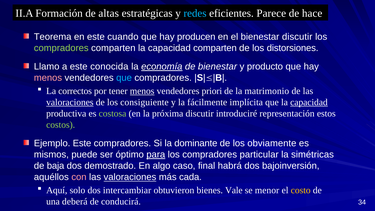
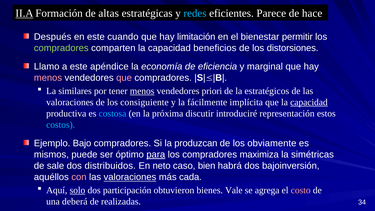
II.A underline: none -> present (24, 13)
Teorema: Teorema -> Después (53, 37)
producen: producen -> limitación (196, 37)
bienestar discutir: discutir -> permitir (297, 37)
capacidad comparten: comparten -> beneficios (215, 48)
conocida: conocida -> apéndice (109, 67)
economía underline: present -> none (162, 67)
de bienestar: bienestar -> eficiencia (218, 67)
producto: producto -> marginal (265, 67)
que colour: light blue -> pink (124, 78)
correctos: correctos -> similares (75, 91)
matrimonio: matrimonio -> estratégicos (267, 91)
valoraciones underline: present -> none (70, 102)
costosa colour: light green -> light blue (112, 113)
costos colour: light green -> light blue (61, 125)
Ejemplo Este: Este -> Bajo (82, 143)
dominante: dominante -> produzcan (196, 143)
particular: particular -> maximiza (259, 155)
baja: baja -> sale (56, 166)
demostrado: demostrado -> distribuidos (110, 166)
algo: algo -> neto (162, 166)
final: final -> bien (207, 166)
solo underline: none -> present (77, 190)
intercambiar: intercambiar -> participación (127, 190)
menor: menor -> agrega (267, 190)
costo colour: yellow -> pink (301, 190)
conducirá: conducirá -> realizadas (121, 201)
